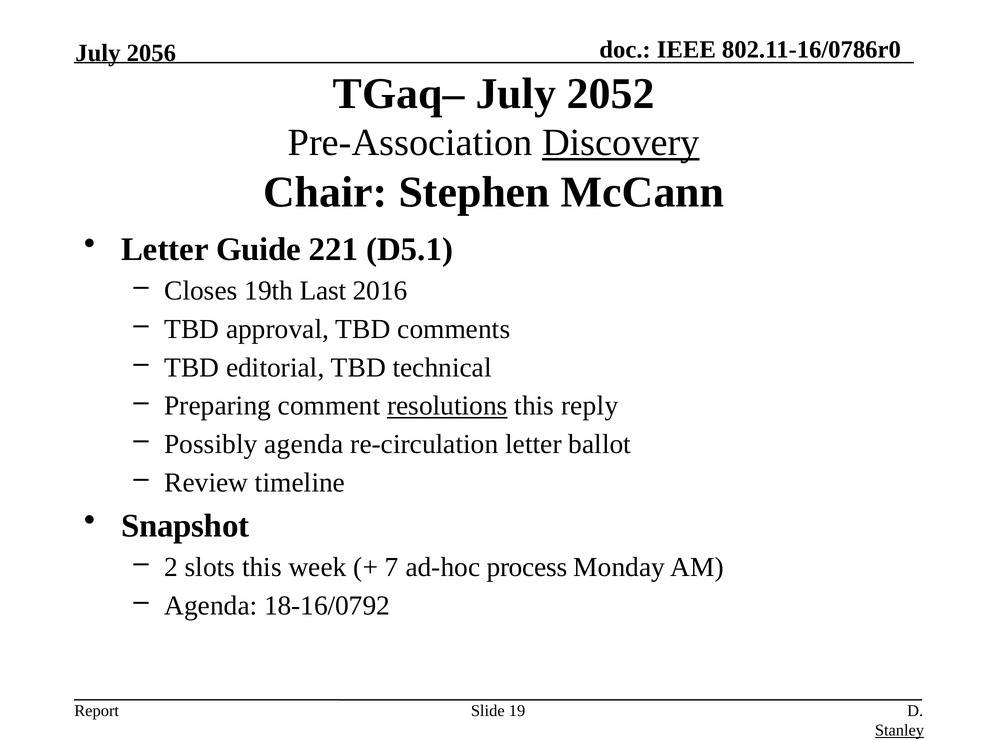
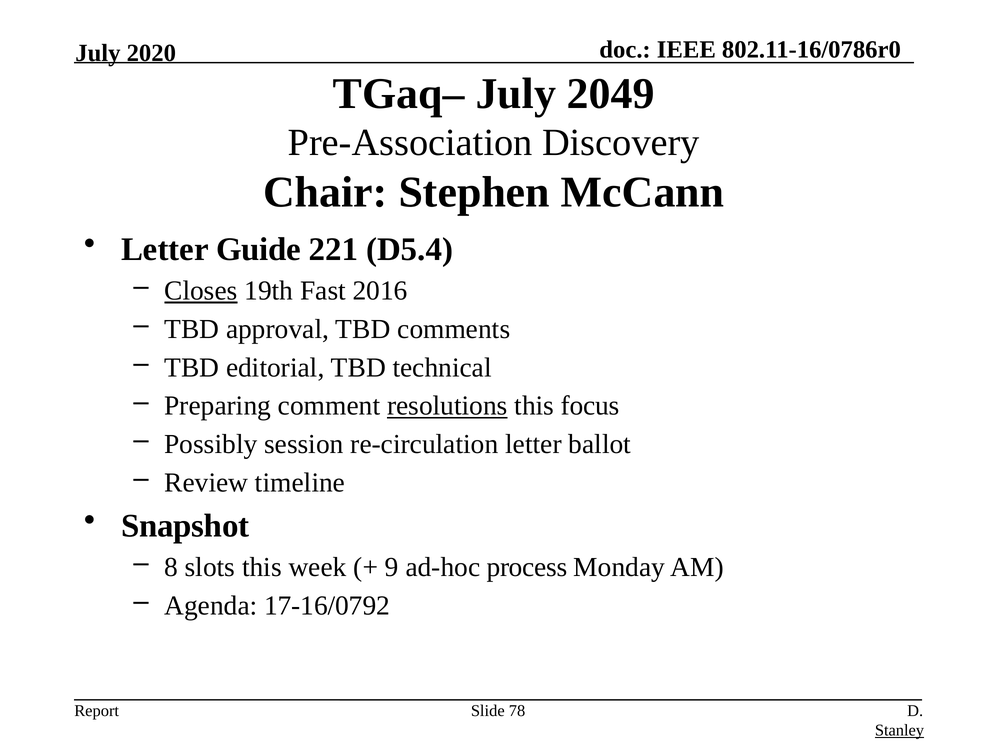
2056: 2056 -> 2020 (151, 53)
2052: 2052 -> 2049 (611, 94)
Discovery underline: present -> none (621, 143)
D5.1: D5.1 -> D5.4 (410, 249)
Closes underline: none -> present (201, 291)
Last: Last -> Fast (323, 291)
reply: reply -> focus (590, 406)
Possibly agenda: agenda -> session (304, 444)
2: 2 -> 8 (171, 567)
7: 7 -> 9 (392, 567)
18-16/0792: 18-16/0792 -> 17-16/0792 (327, 606)
19: 19 -> 78 (517, 711)
